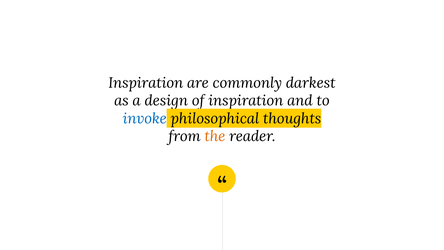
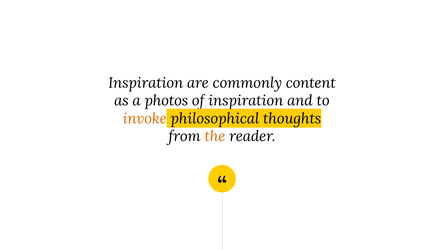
darkest: darkest -> content (311, 83)
design: design -> photos (166, 101)
invoke colour: blue -> orange (145, 118)
